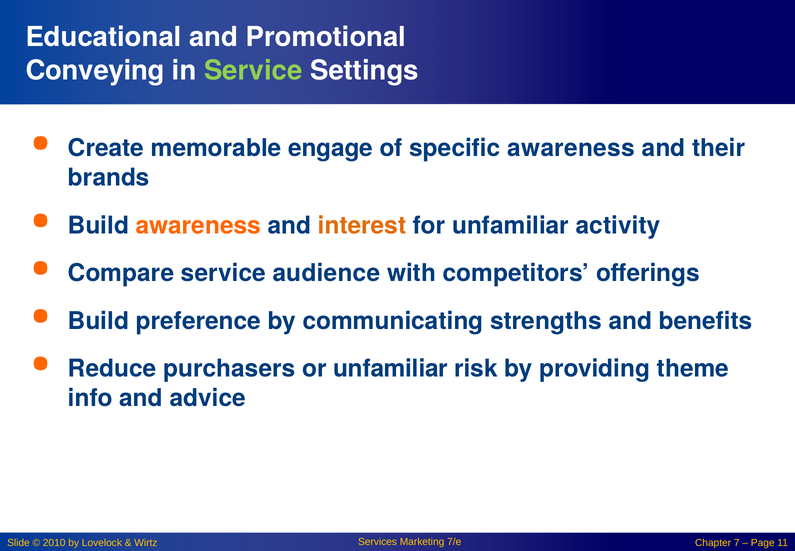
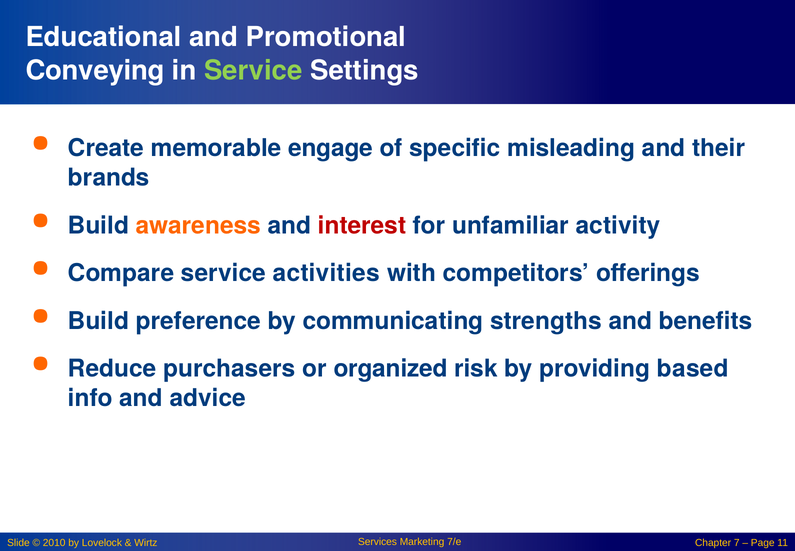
specific awareness: awareness -> misleading (571, 148)
interest colour: orange -> red (362, 225)
audience: audience -> activities (326, 273)
or unfamiliar: unfamiliar -> organized (391, 368)
theme: theme -> based (693, 368)
